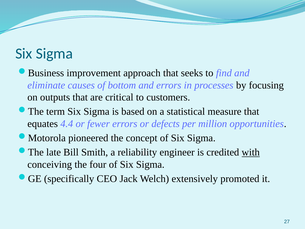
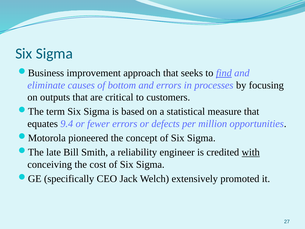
find underline: none -> present (224, 73)
4.4: 4.4 -> 9.4 (67, 124)
four: four -> cost (98, 164)
